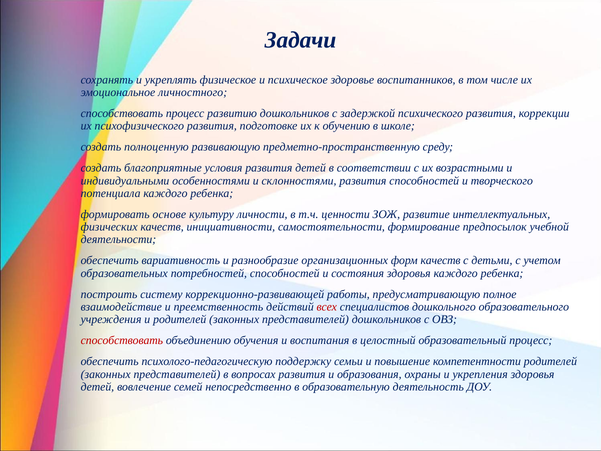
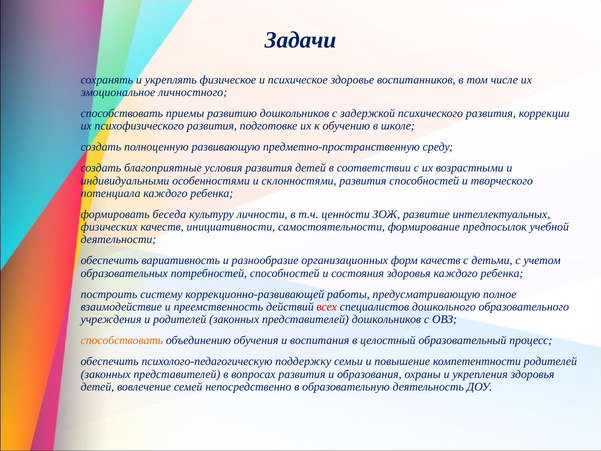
способствовать процесс: процесс -> приемы (185, 113)
основе: основе -> беседа (169, 214)
способствовать colour: red -> orange (122, 340)
